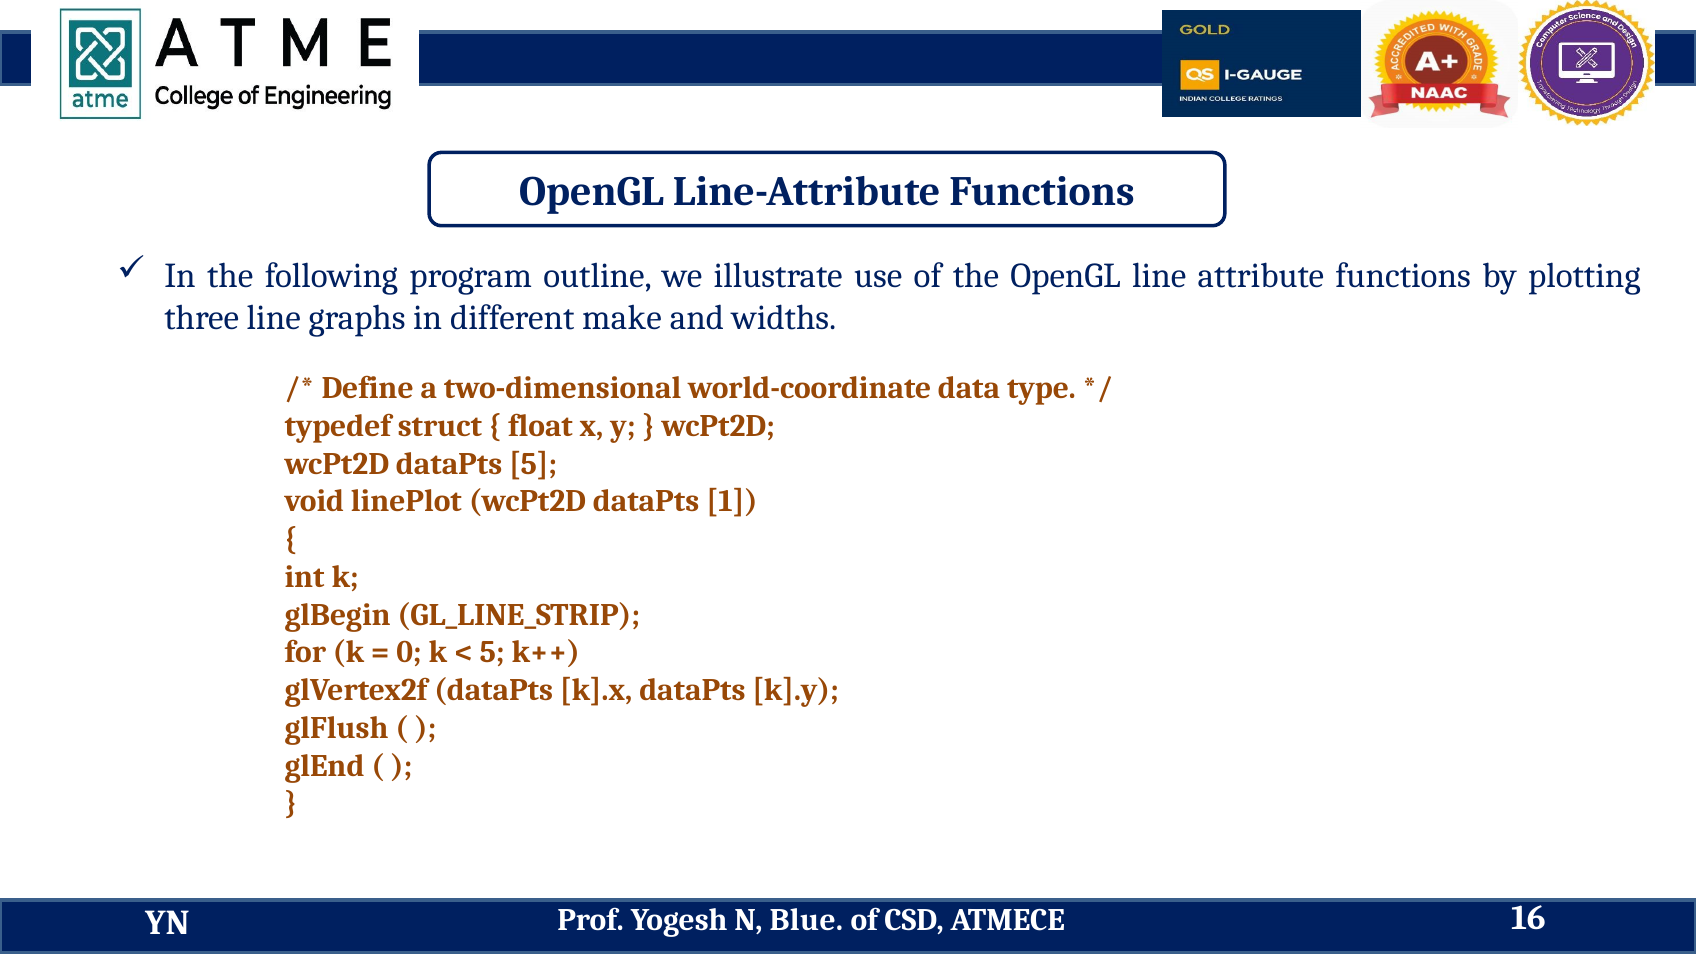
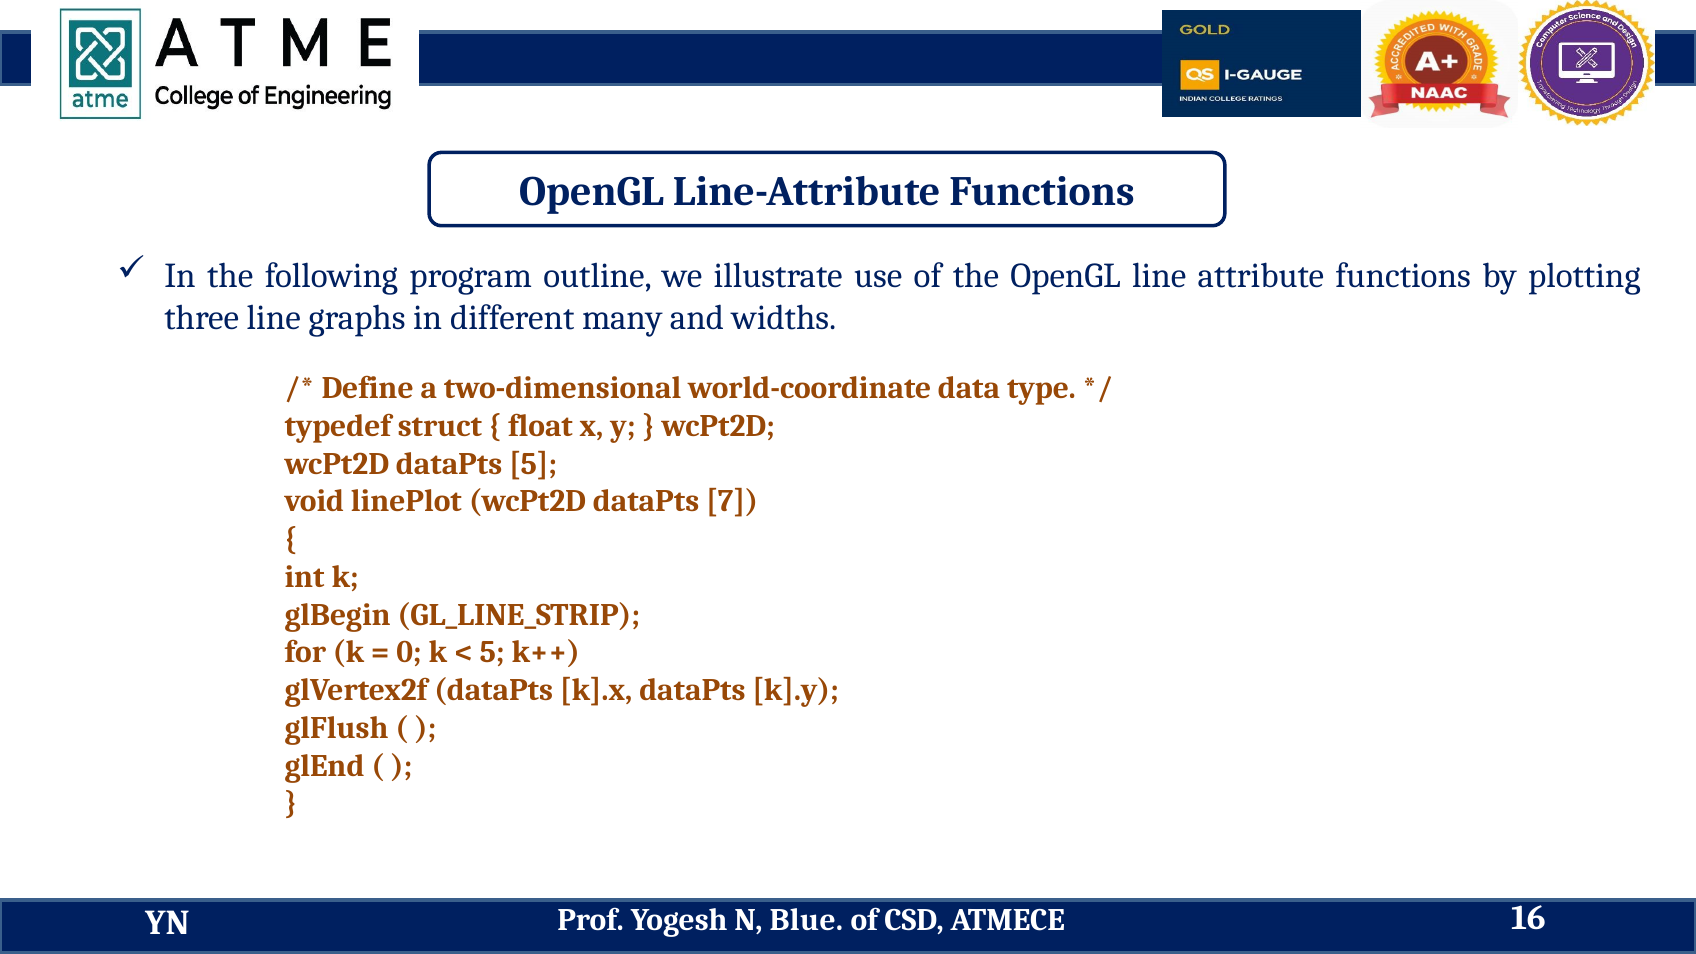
make: make -> many (622, 318)
1: 1 -> 7 (732, 501)
